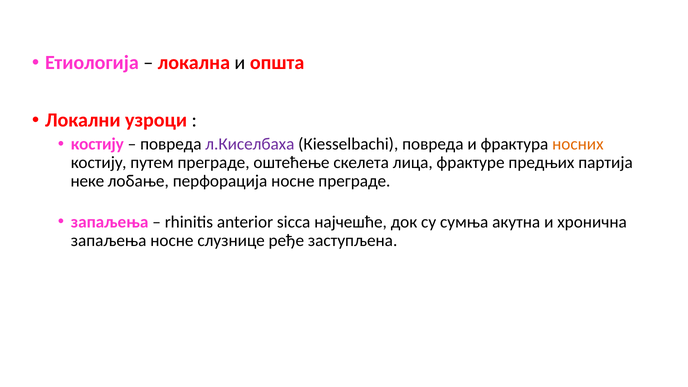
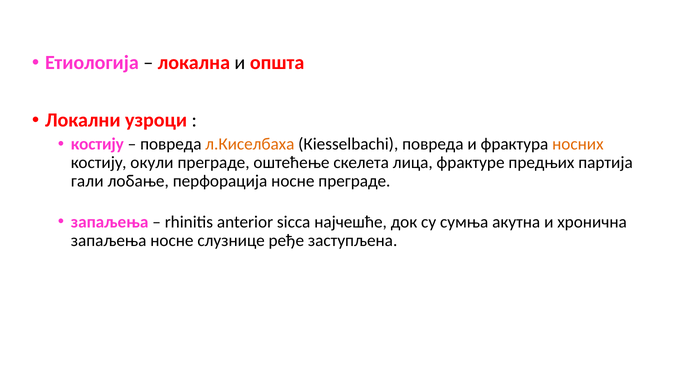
л.Киселбаха colour: purple -> orange (250, 144)
путем: путем -> окули (152, 163)
неке: неке -> гали (87, 181)
